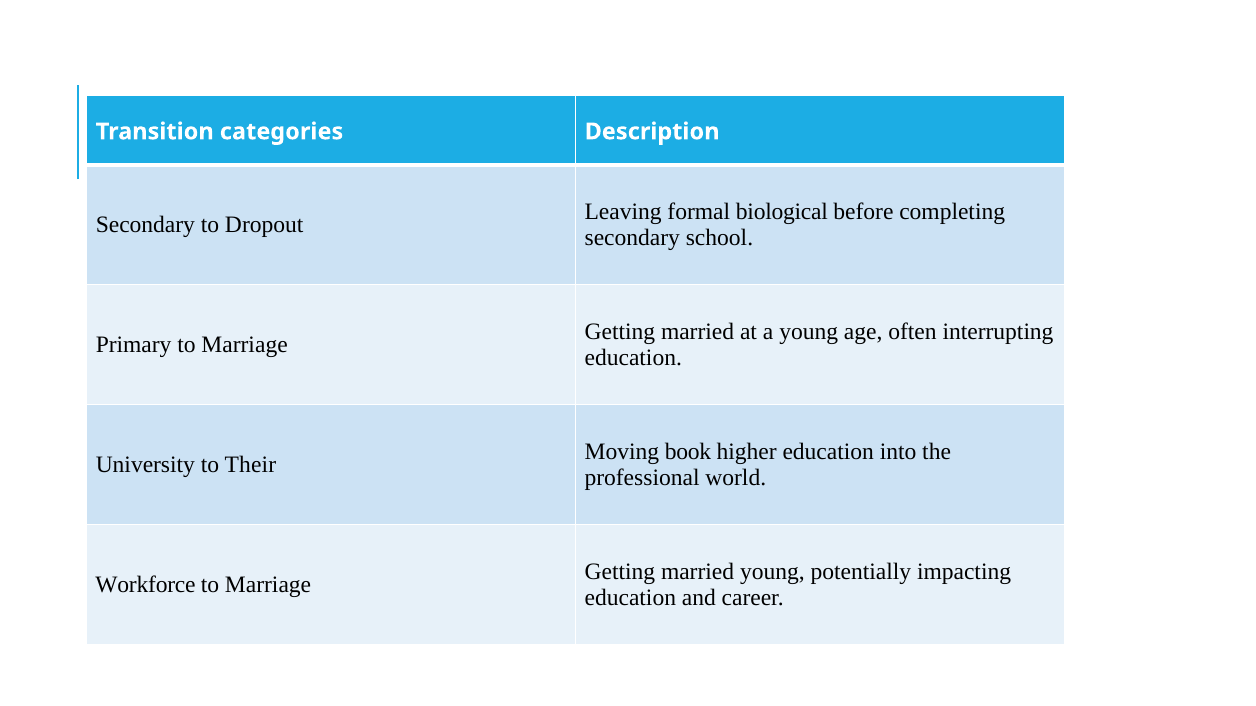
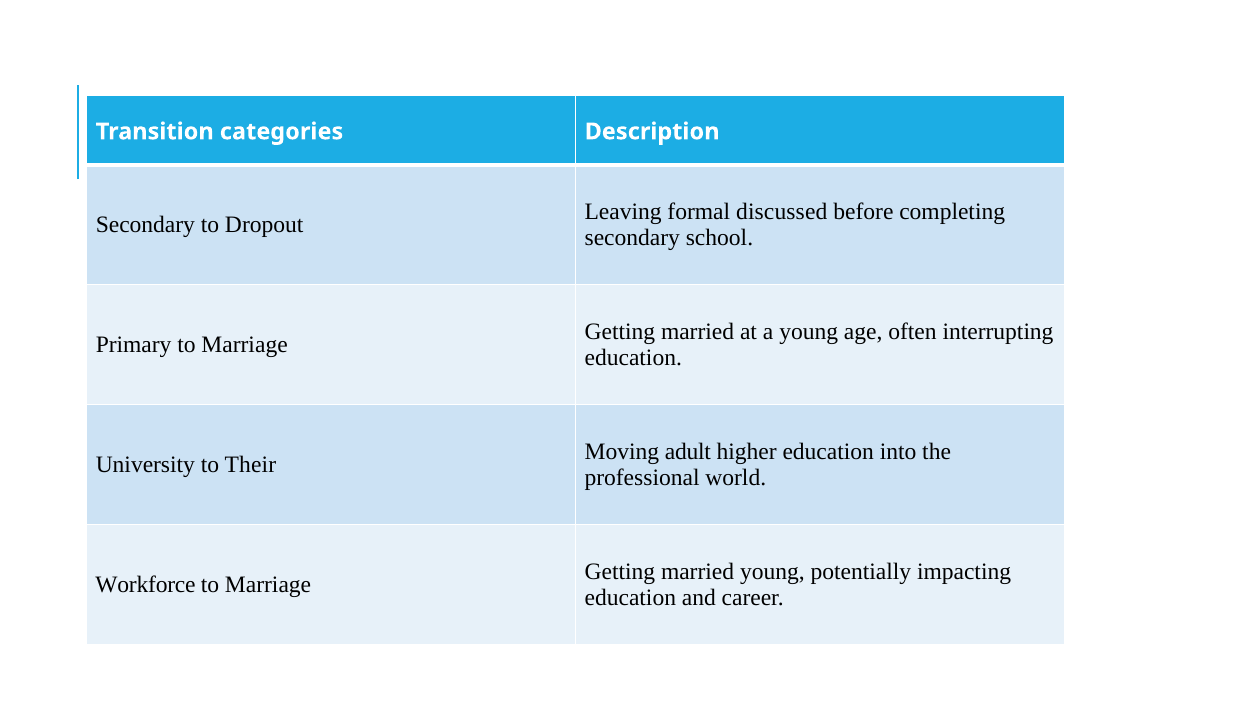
biological: biological -> discussed (782, 212)
book: book -> adult (688, 452)
